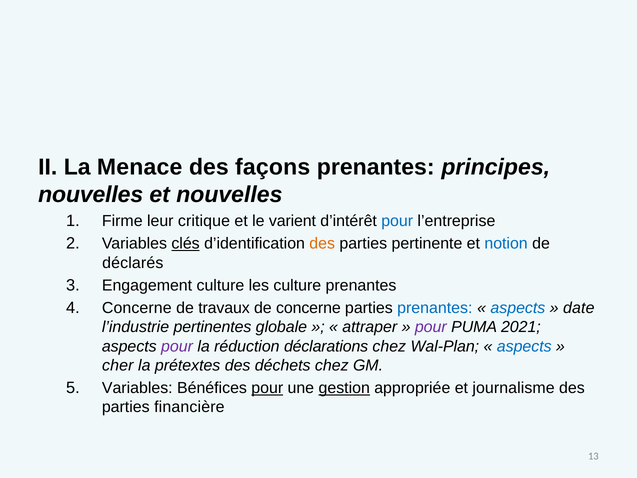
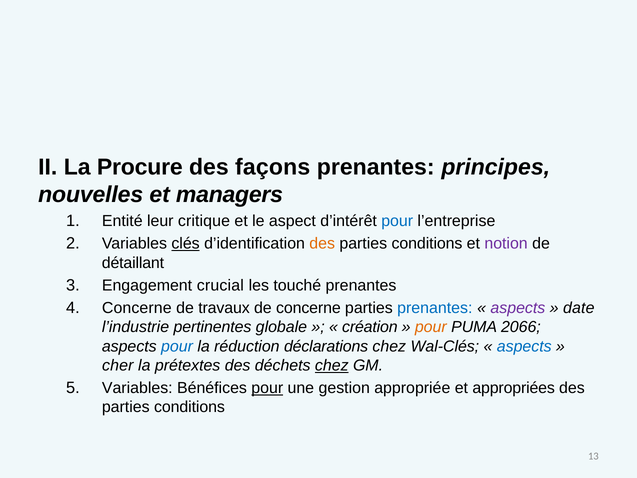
Menace: Menace -> Procure (140, 167)
et nouvelles: nouvelles -> managers (229, 194)
Firme: Firme -> Entité (122, 221)
varient: varient -> aspect (292, 221)
pertinente: pertinente -> conditions (427, 244)
notion colour: blue -> purple (506, 244)
déclarés: déclarés -> détaillant (133, 263)
Engagement culture: culture -> crucial (220, 285)
les culture: culture -> touché (297, 285)
aspects colour: blue -> purple (518, 308)
attraper: attraper -> création (370, 327)
pour colour: purple -> orange (431, 327)
2021: 2021 -> 2066 (521, 327)
pour colour: purple -> blue (177, 346)
Wal-Plan: Wal-Plan -> Wal-Clés (445, 346)
chez underline: none -> present (332, 365)
gestion underline: present -> none (344, 388)
journalisme: journalisme -> appropriées (514, 388)
financière: financière -> conditions (189, 407)
